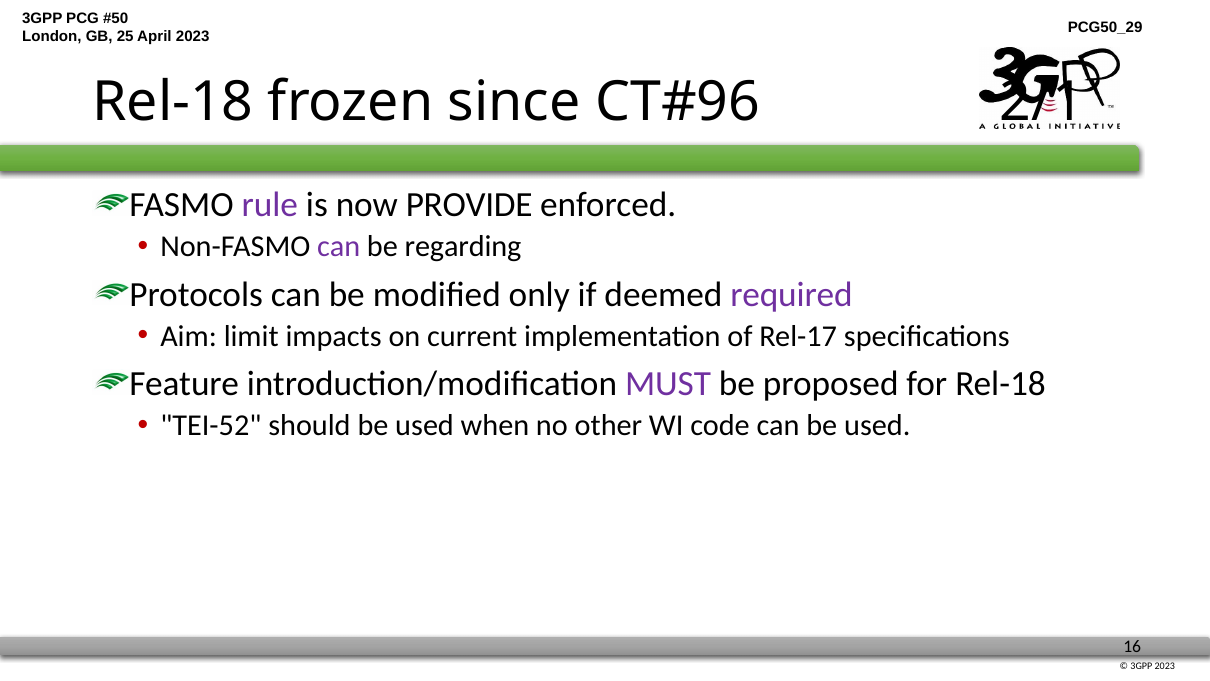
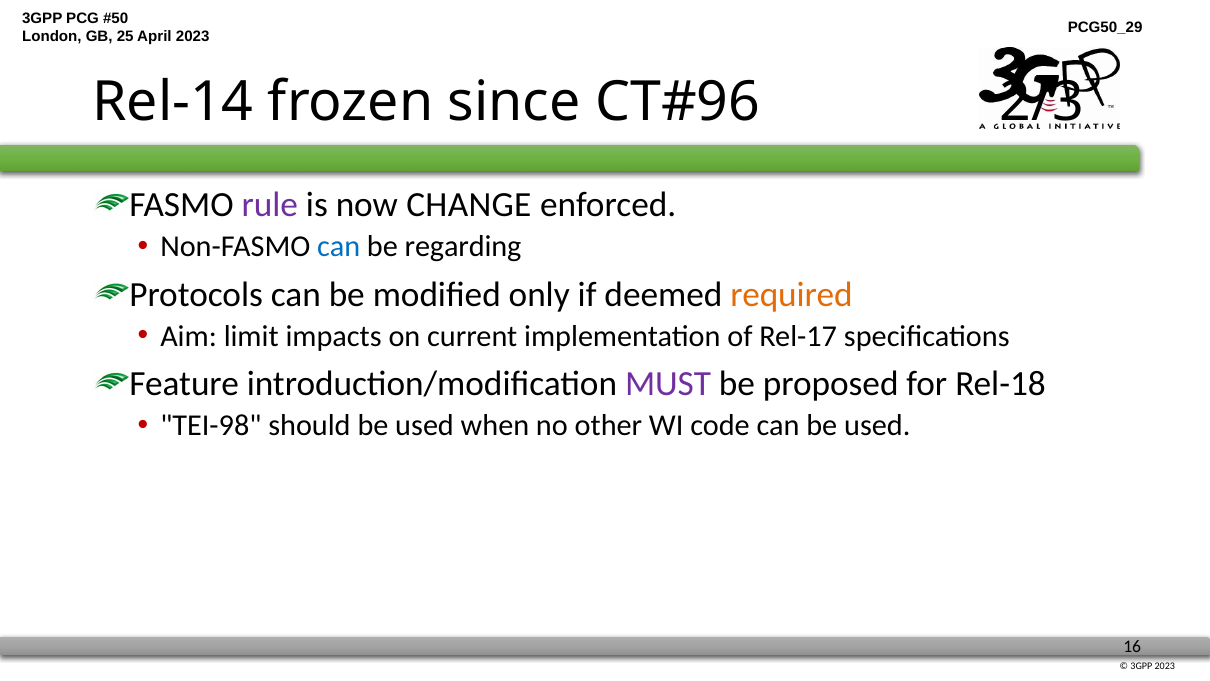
Rel-18: Rel-18 -> Rel-14 (173, 102)
2/1: 2/1 -> 2/3 (1042, 102)
PROVIDE: PROVIDE -> CHANGE (469, 205)
can colour: purple -> blue (339, 246)
required colour: purple -> orange (791, 294)
TEI-52: TEI-52 -> TEI-98 (211, 426)
